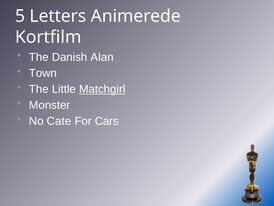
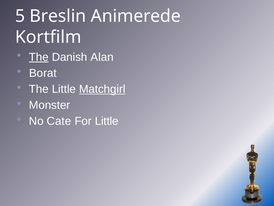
Letters: Letters -> Breslin (58, 16)
The underline: none -> present (39, 57)
Town: Town -> Borat (43, 73)
For Cars: Cars -> Little (107, 121)
